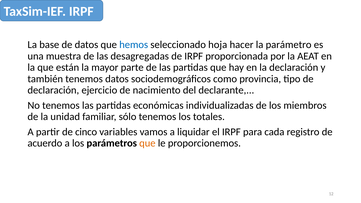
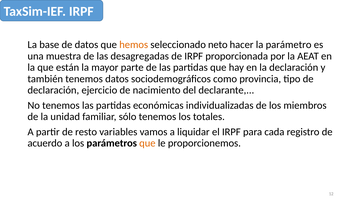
hemos colour: blue -> orange (134, 45)
hoja: hoja -> neto (218, 45)
cinco: cinco -> resto (86, 132)
